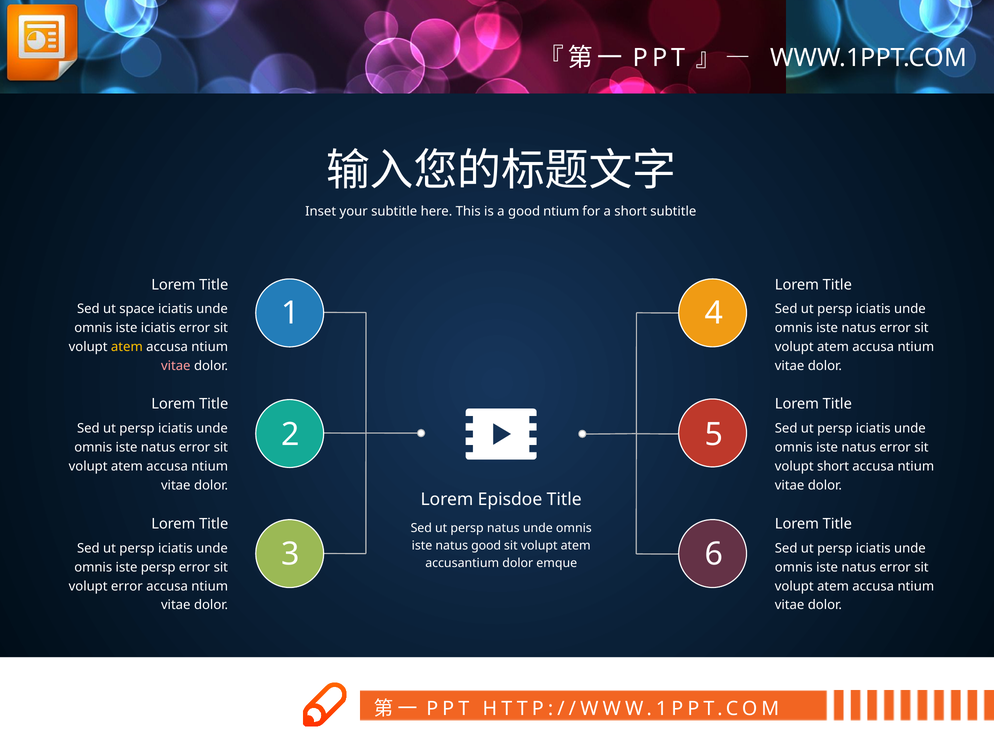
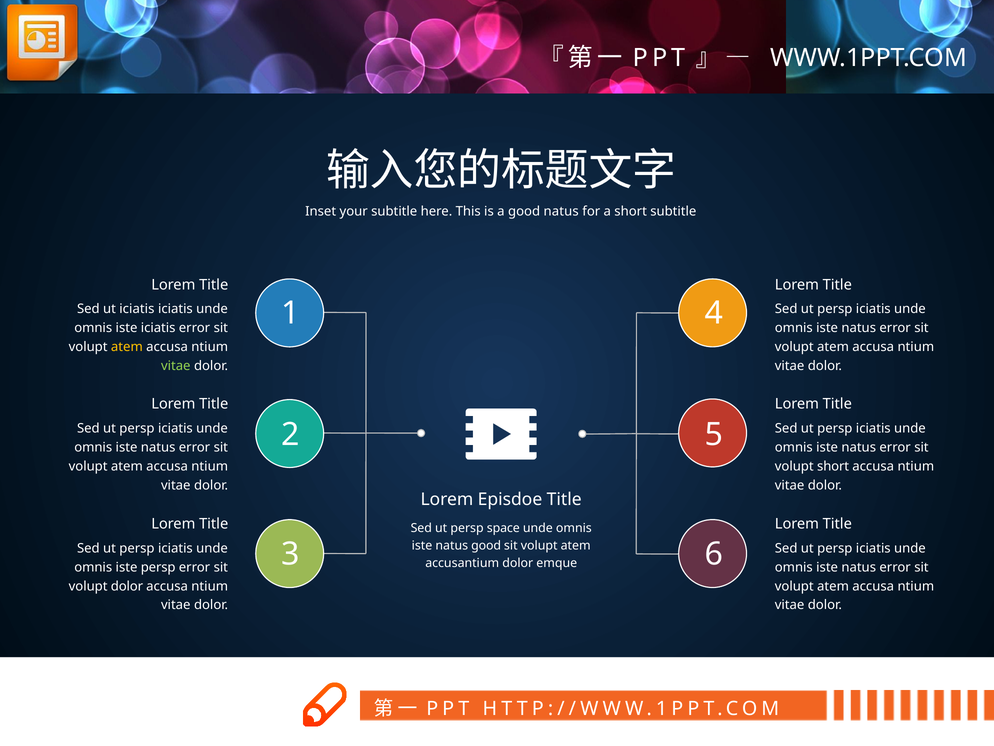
good ntium: ntium -> natus (561, 211)
ut space: space -> iciatis (137, 309)
vitae colour: pink -> light green (176, 366)
persp natus: natus -> space (503, 528)
volupt error: error -> dolor (127, 586)
